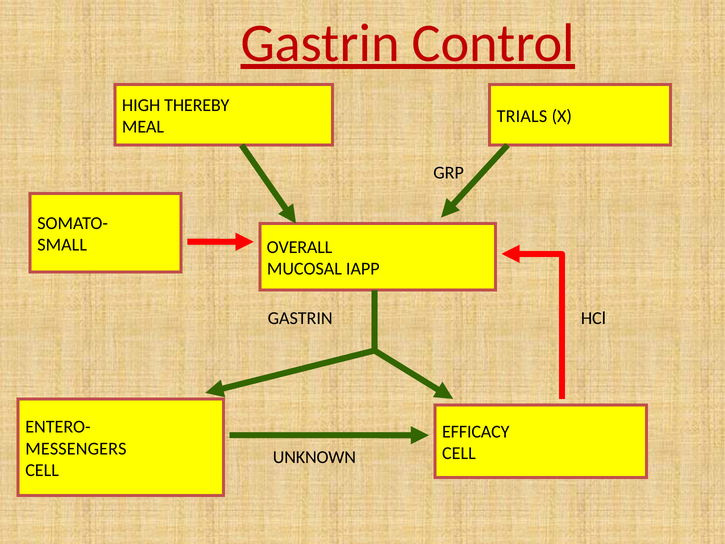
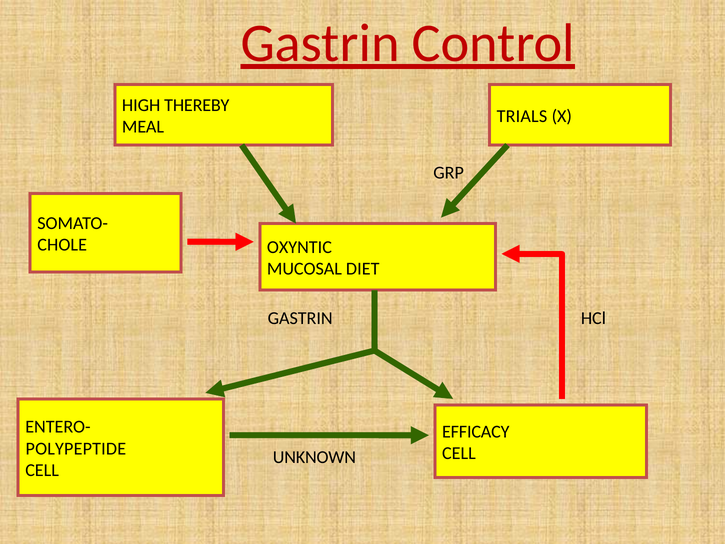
SMALL: SMALL -> CHOLE (62, 245)
OVERALL: OVERALL -> OXYNTIC (299, 247)
IAPP: IAPP -> DIET (363, 269)
MESSENGERS: MESSENGERS -> POLYPEPTIDE (76, 448)
